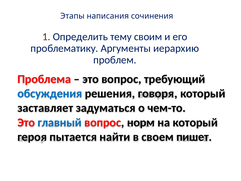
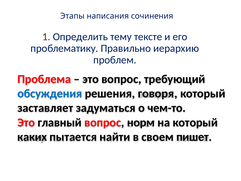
своим: своим -> тексте (148, 37)
Аргументы: Аргументы -> Правильно (126, 48)
главный colour: blue -> black (60, 122)
героя: героя -> каких (32, 137)
